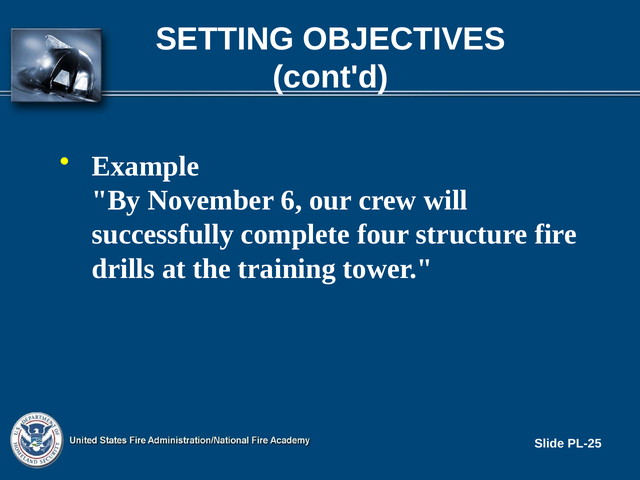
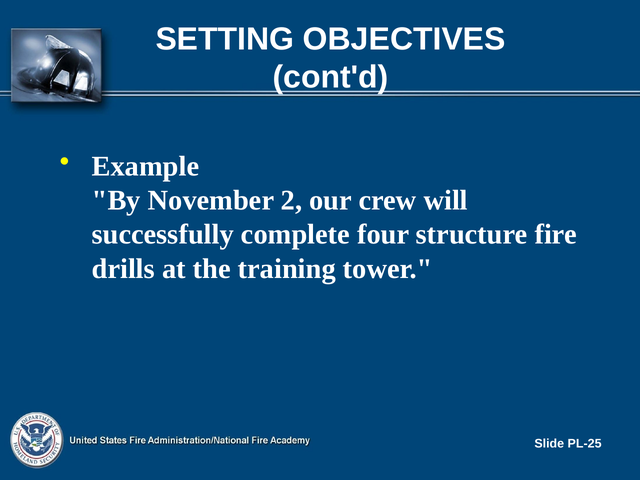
6: 6 -> 2 (291, 200)
